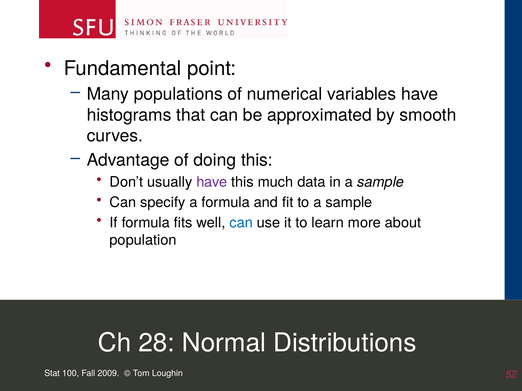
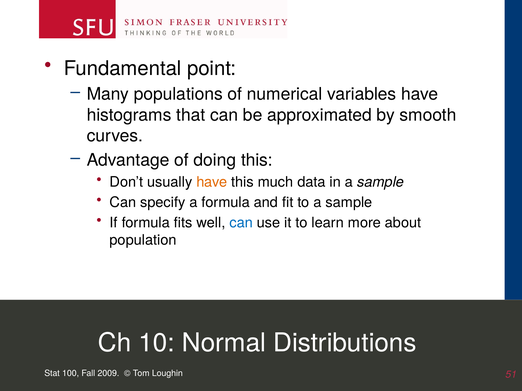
have colour: purple -> orange (212, 182)
28: 28 -> 10 (157, 343)
52: 52 -> 51 (511, 375)
